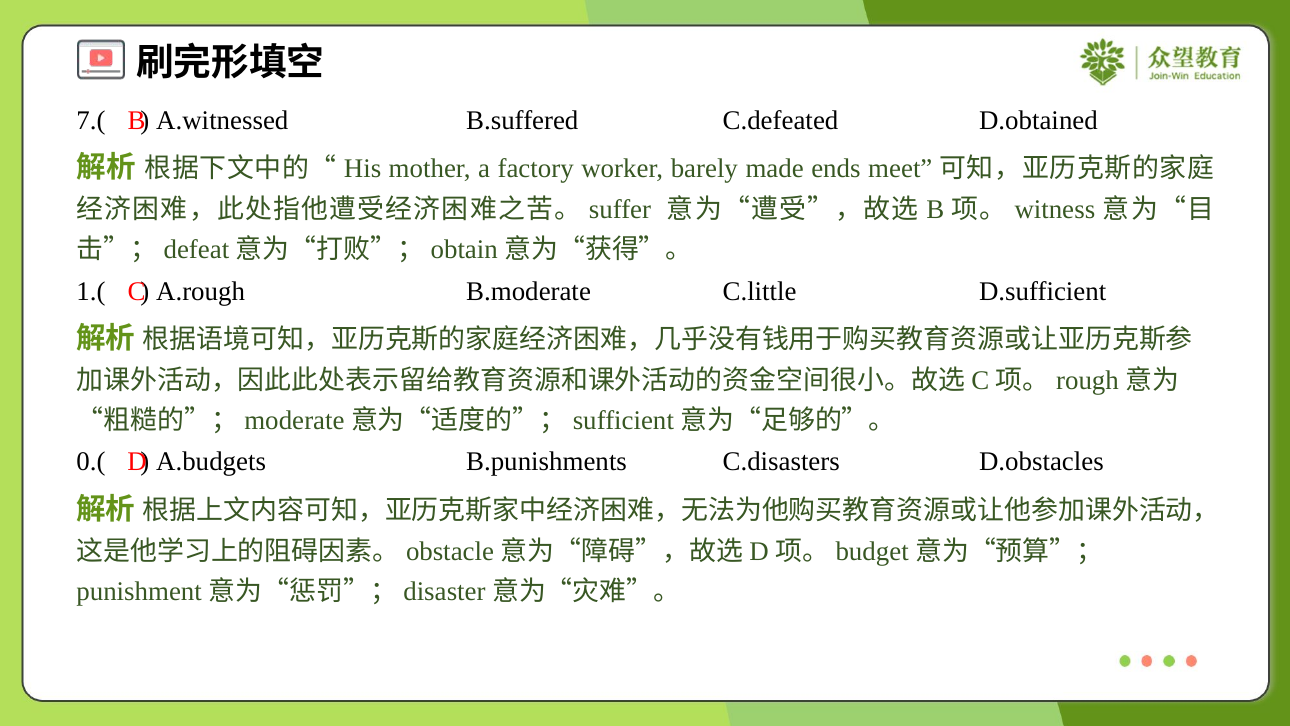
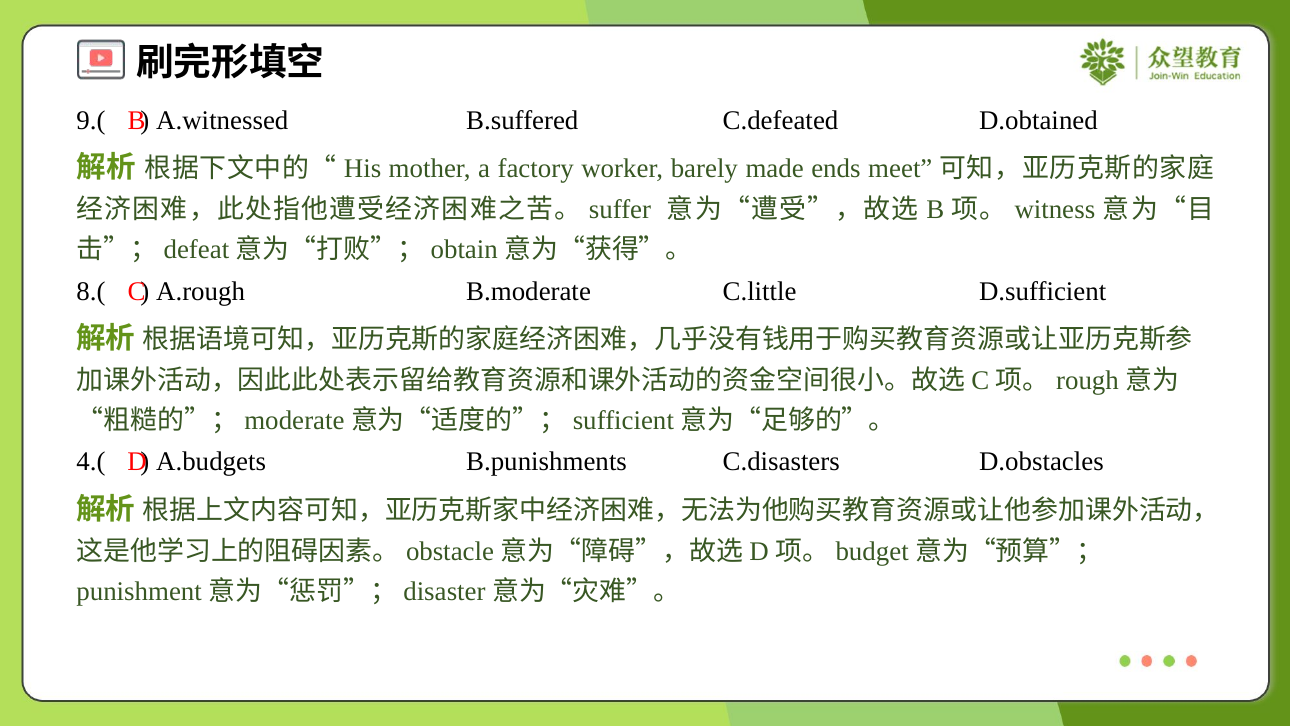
7.(: 7.( -> 9.( (91, 121)
1.(: 1.( -> 8.( (91, 291)
0.(: 0.( -> 4.( (91, 462)
